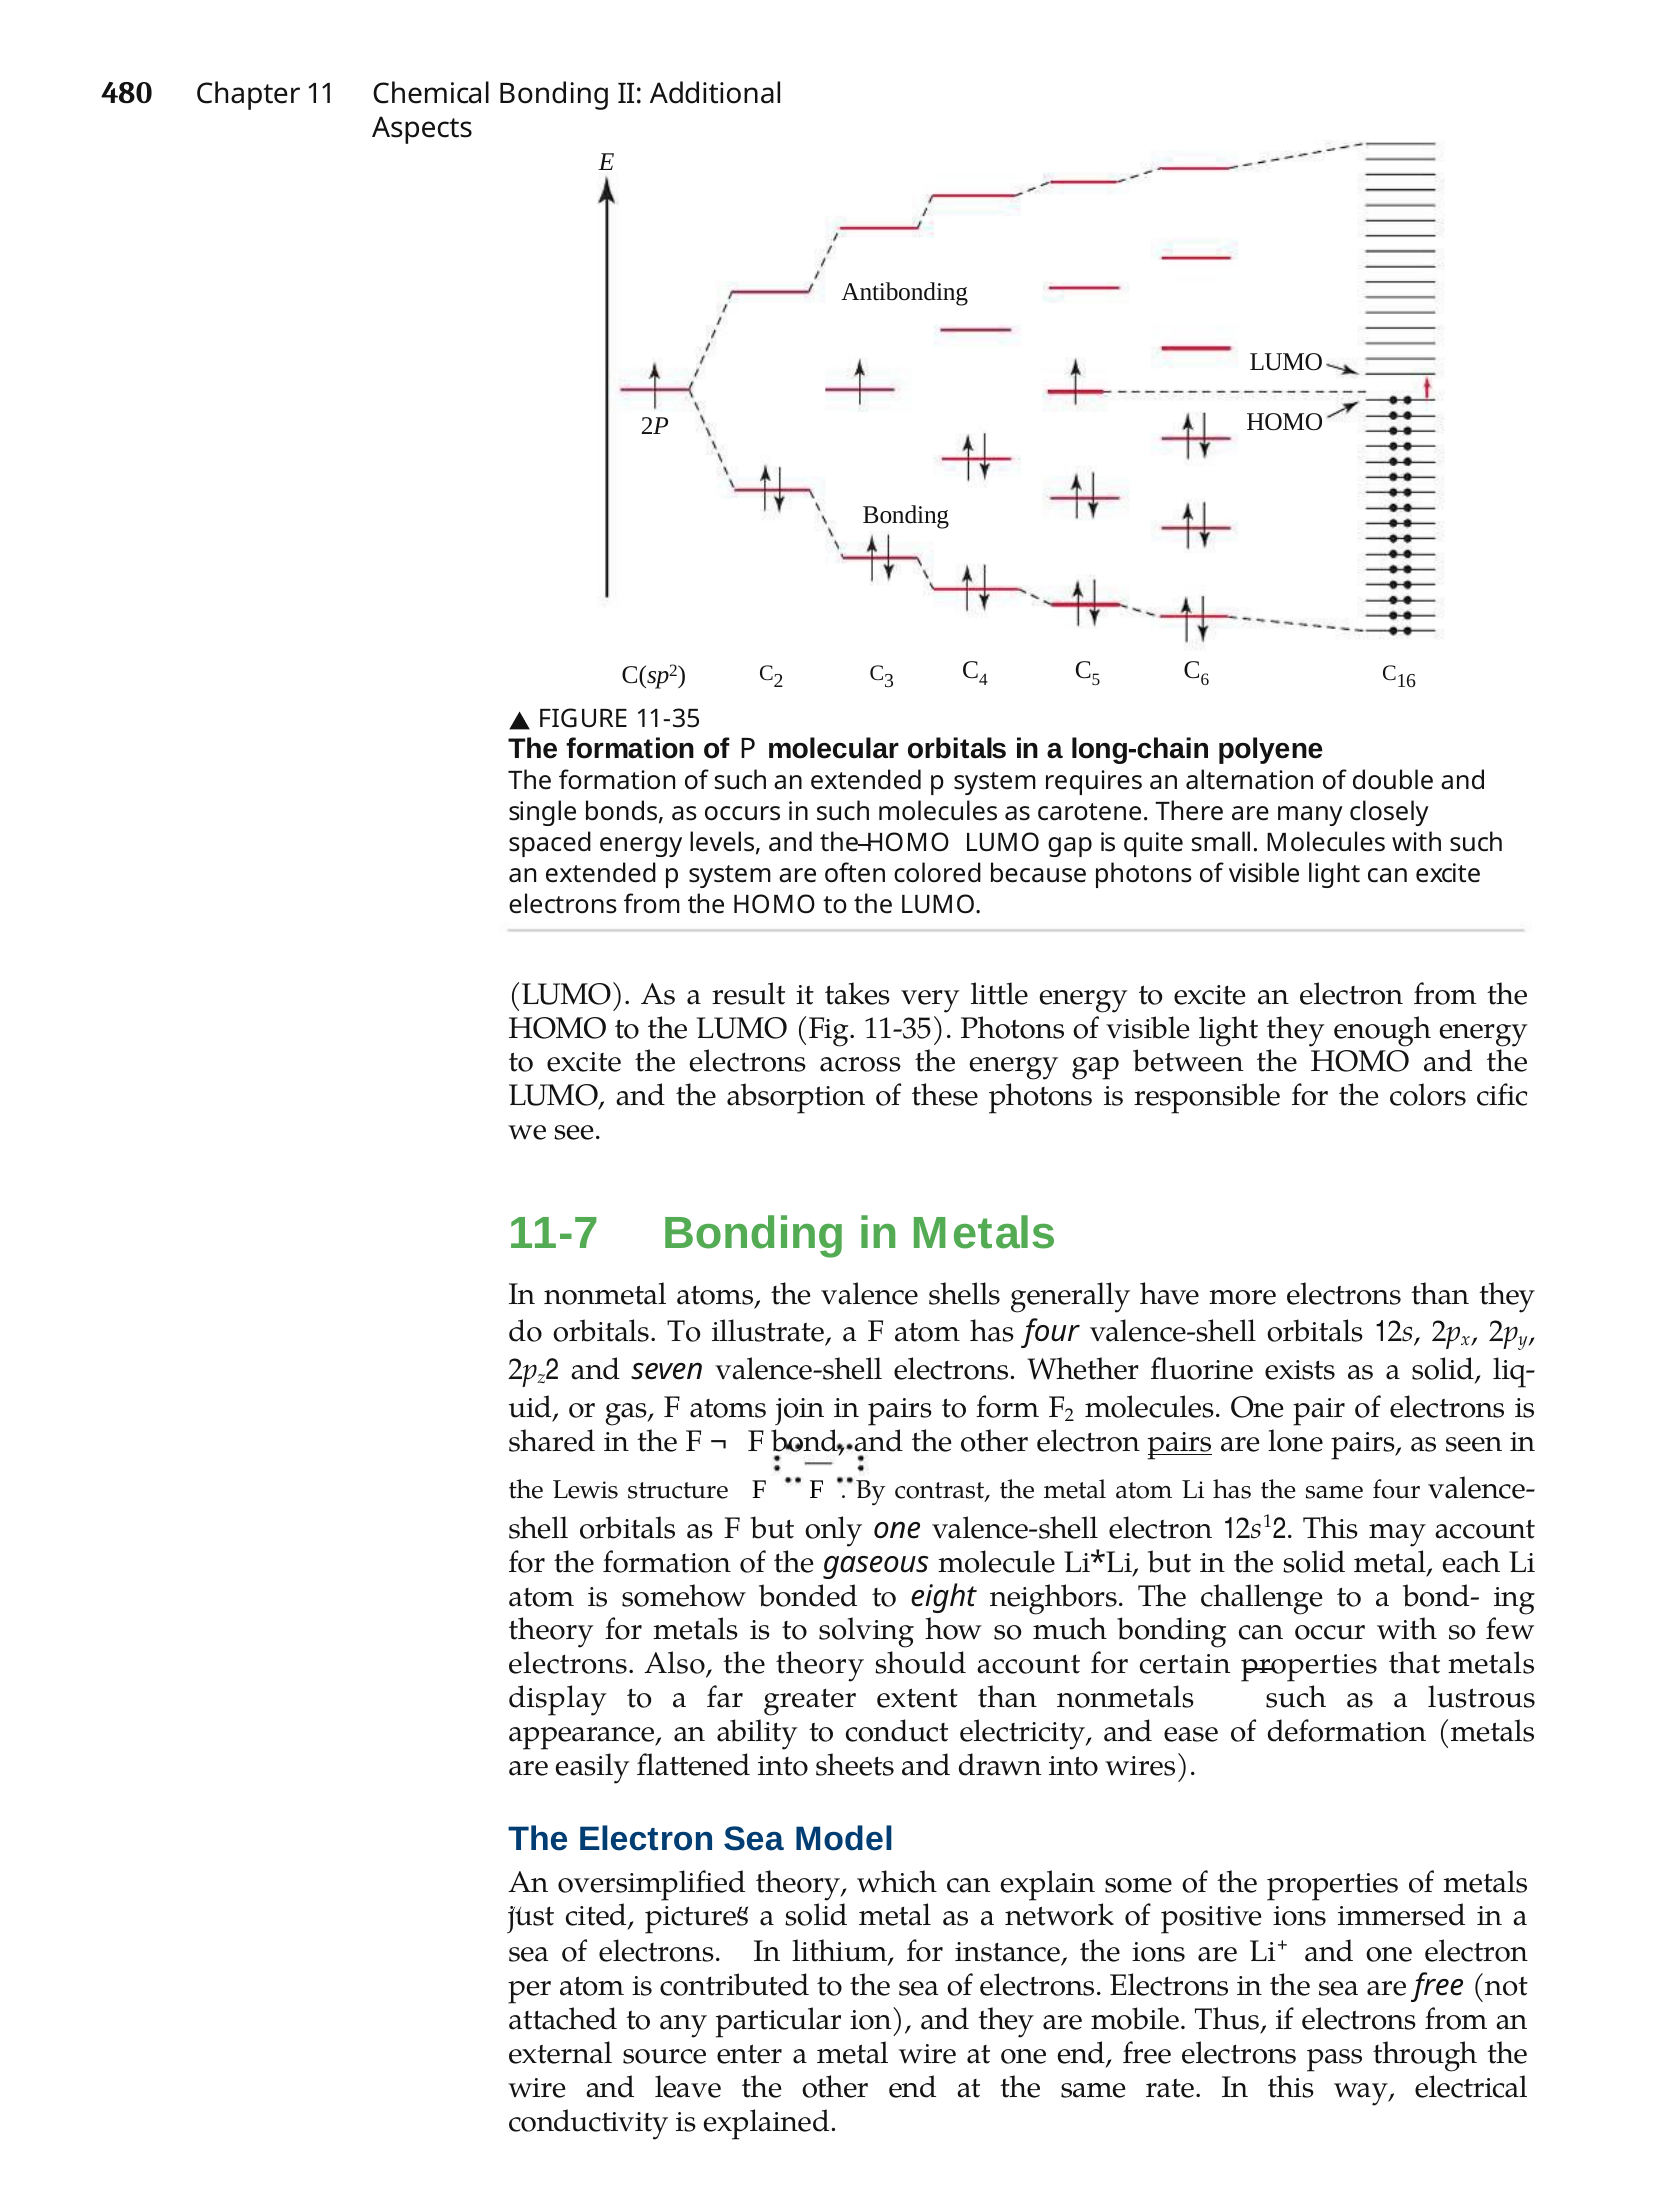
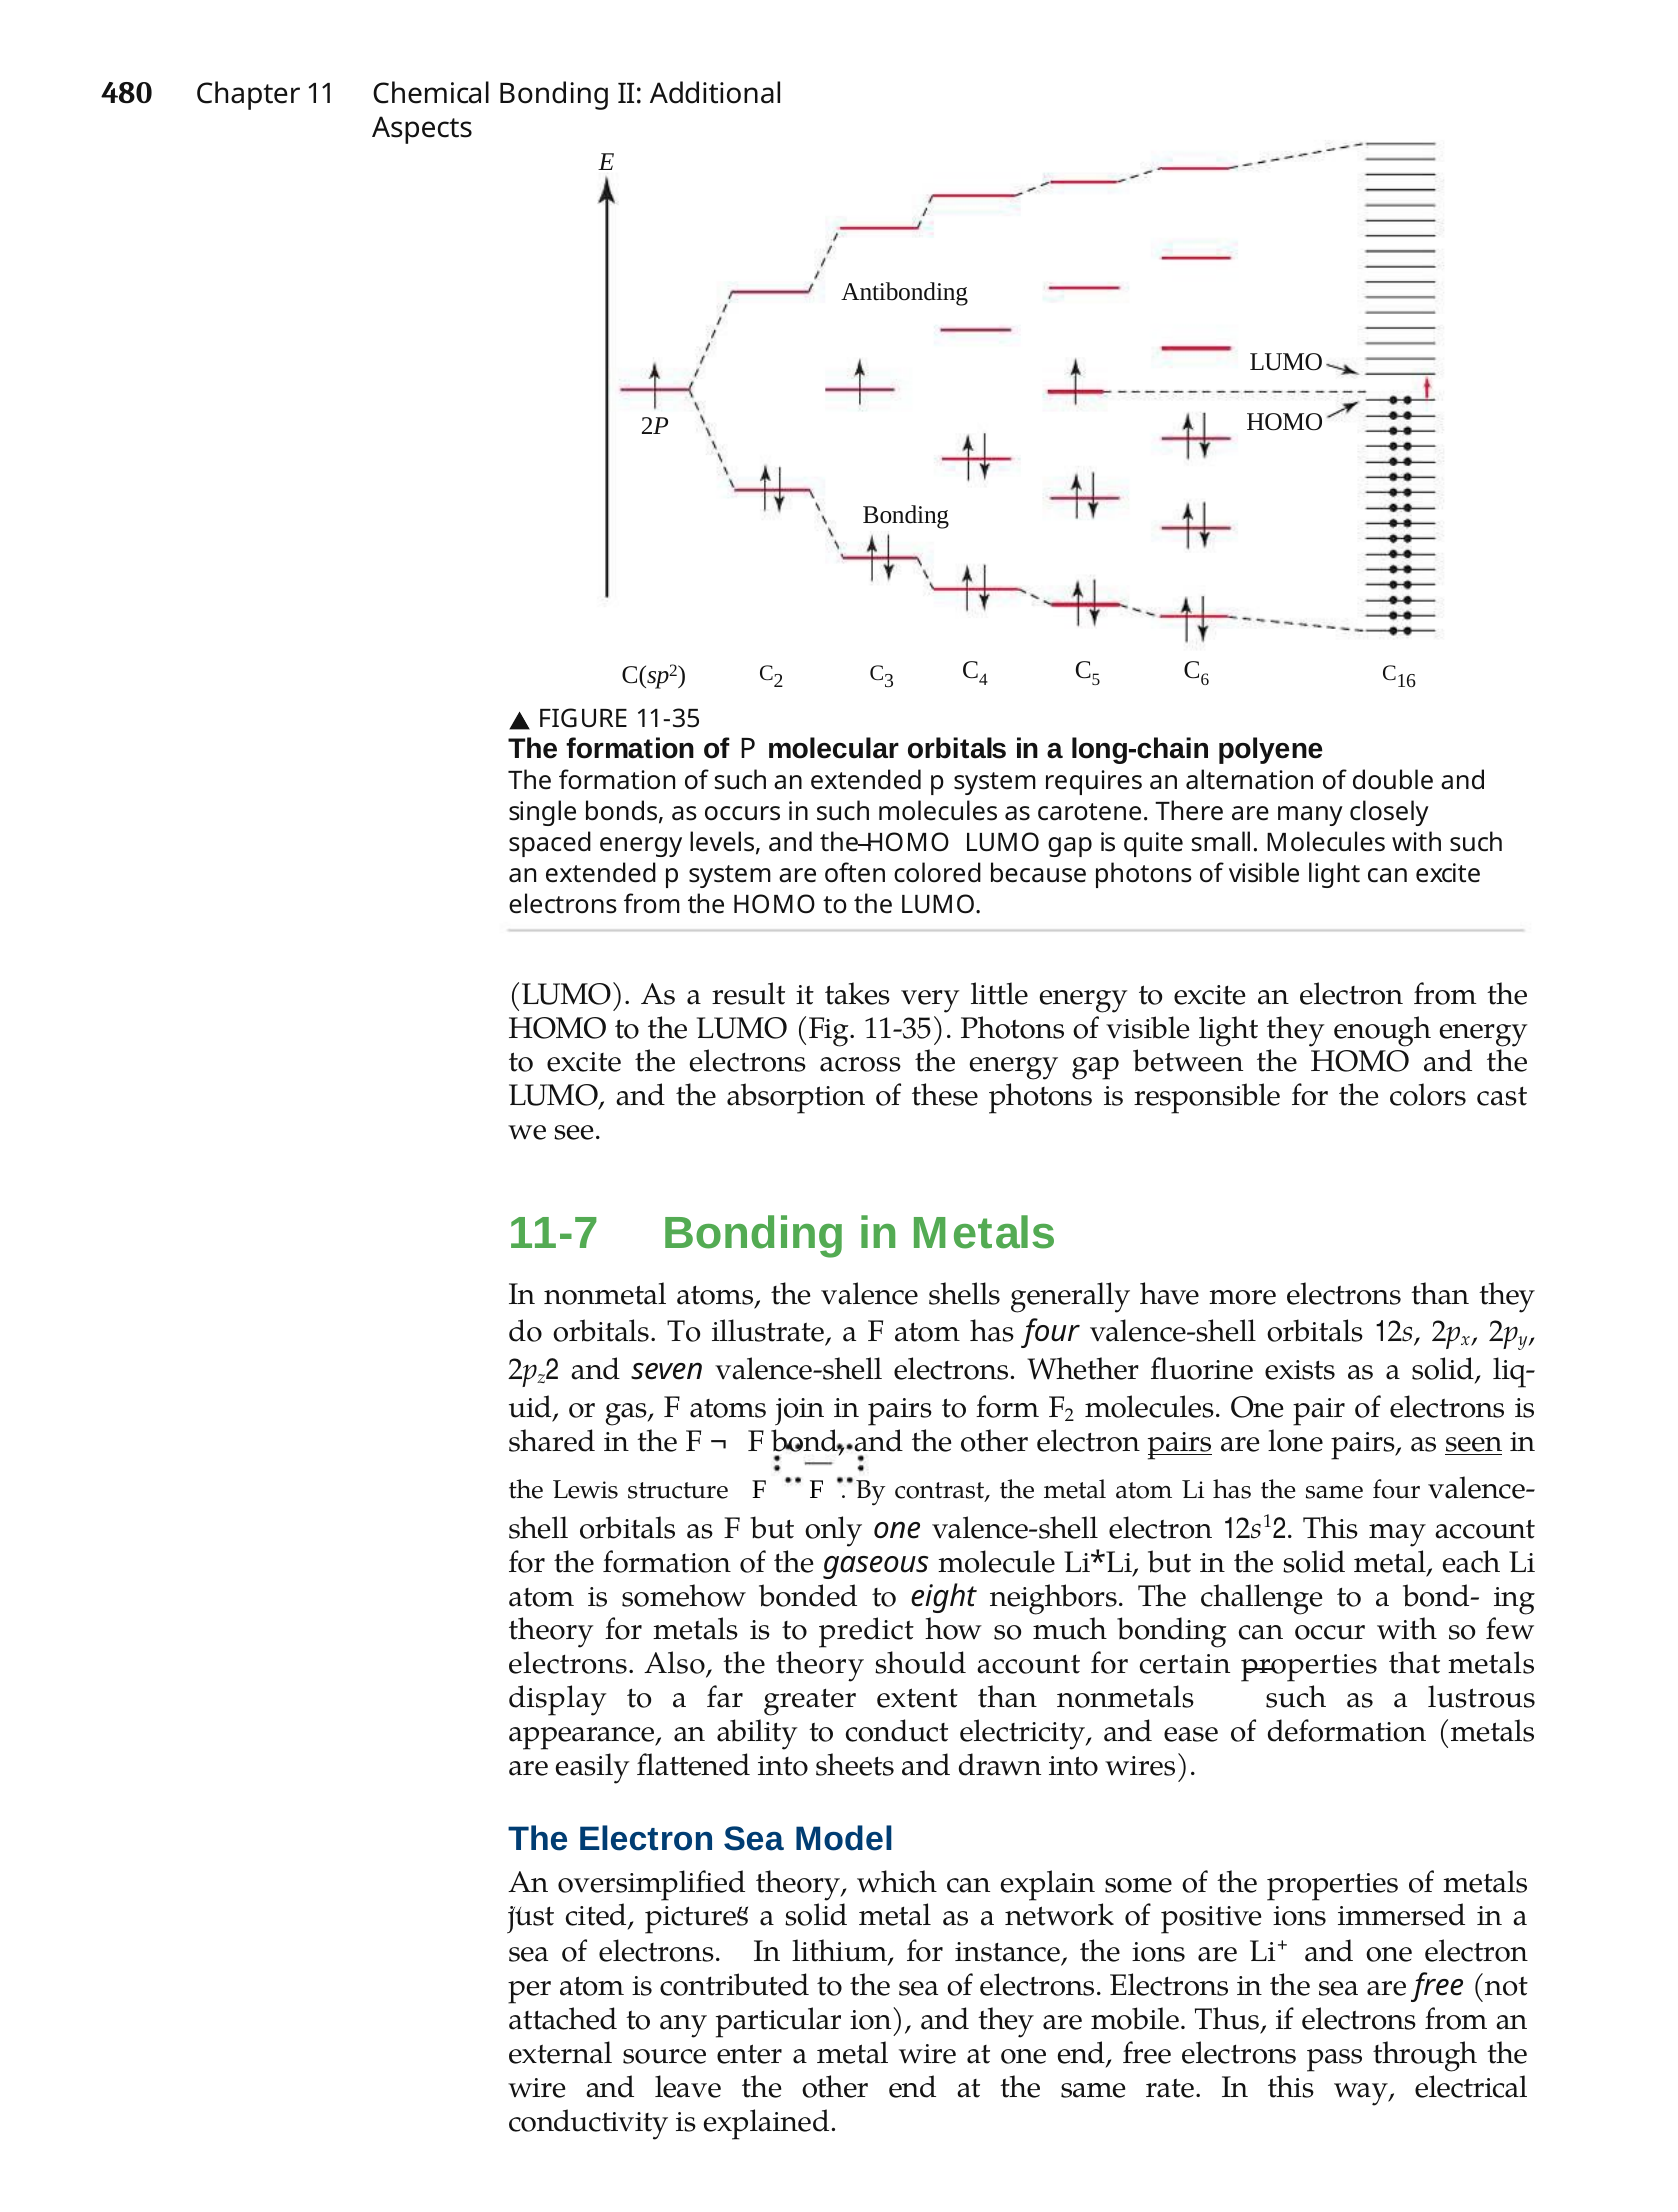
cific: cific -> cast (1502, 1096)
seen underline: none -> present (1474, 1442)
solving: solving -> predict (866, 1630)
